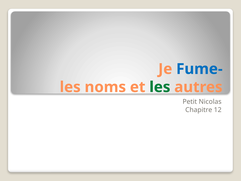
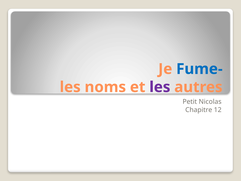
les colour: green -> purple (160, 87)
